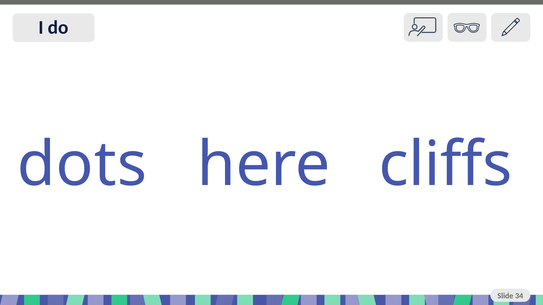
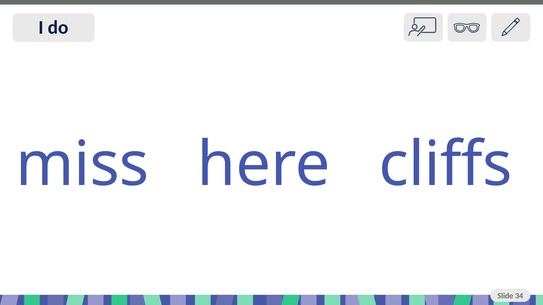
dots: dots -> miss (82, 165)
